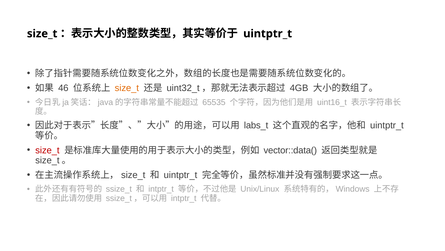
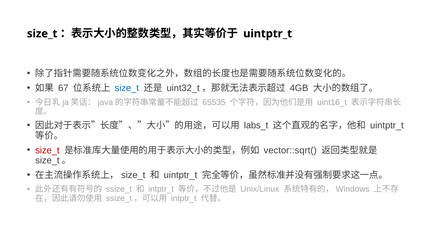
46: 46 -> 67 (63, 88)
size_t colour: orange -> blue (127, 88)
vector::data(: vector::data( -> vector::sqrt( (290, 150)
